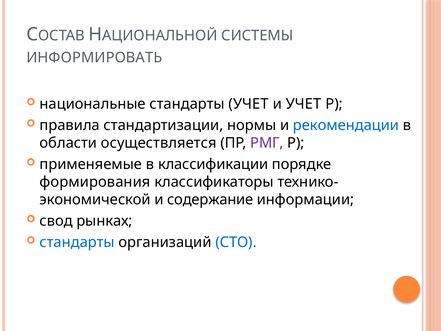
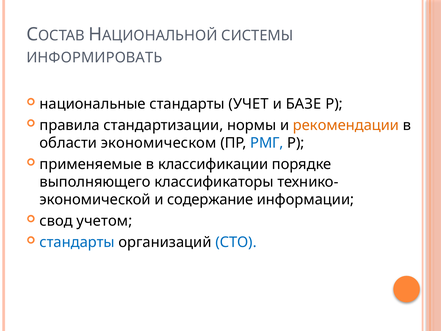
и УЧЕТ: УЧЕТ -> БАЗЕ (304, 104)
рекомендации colour: blue -> orange (346, 125)
осуществляется: осуществляется -> экономическом (159, 143)
РМГ colour: purple -> blue (267, 143)
формирования: формирования -> выполняющего (95, 182)
рынках: рынках -> учетом (104, 221)
